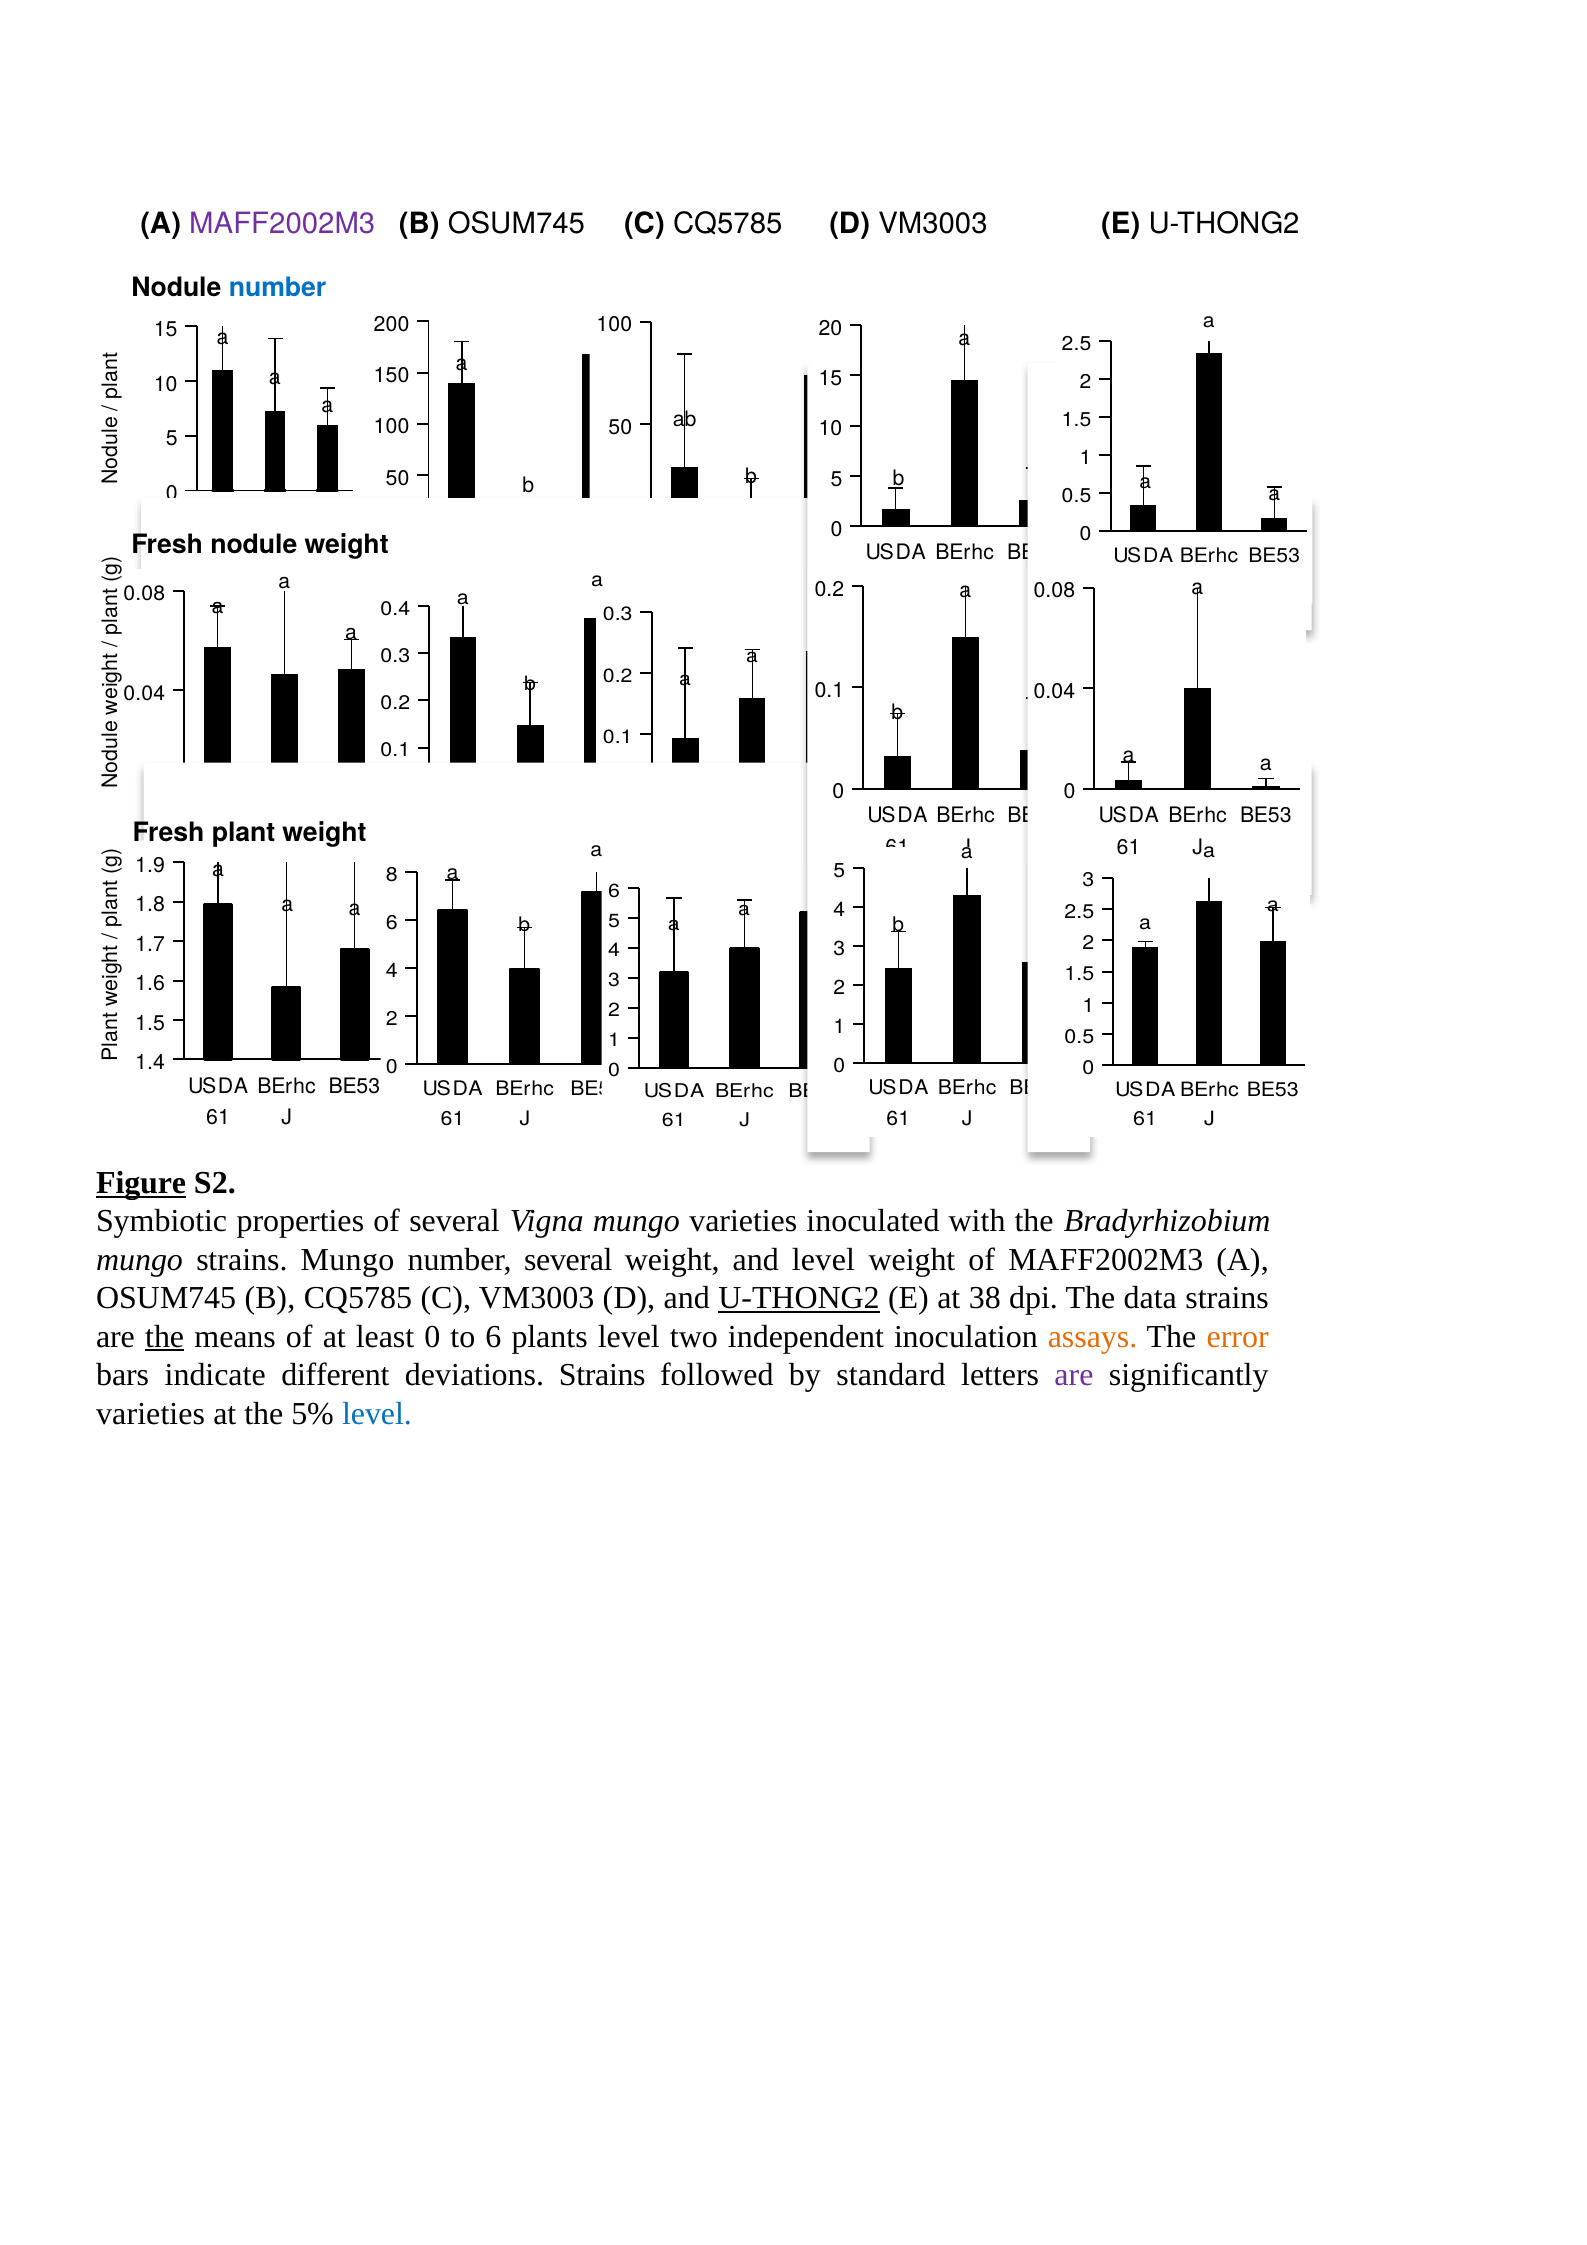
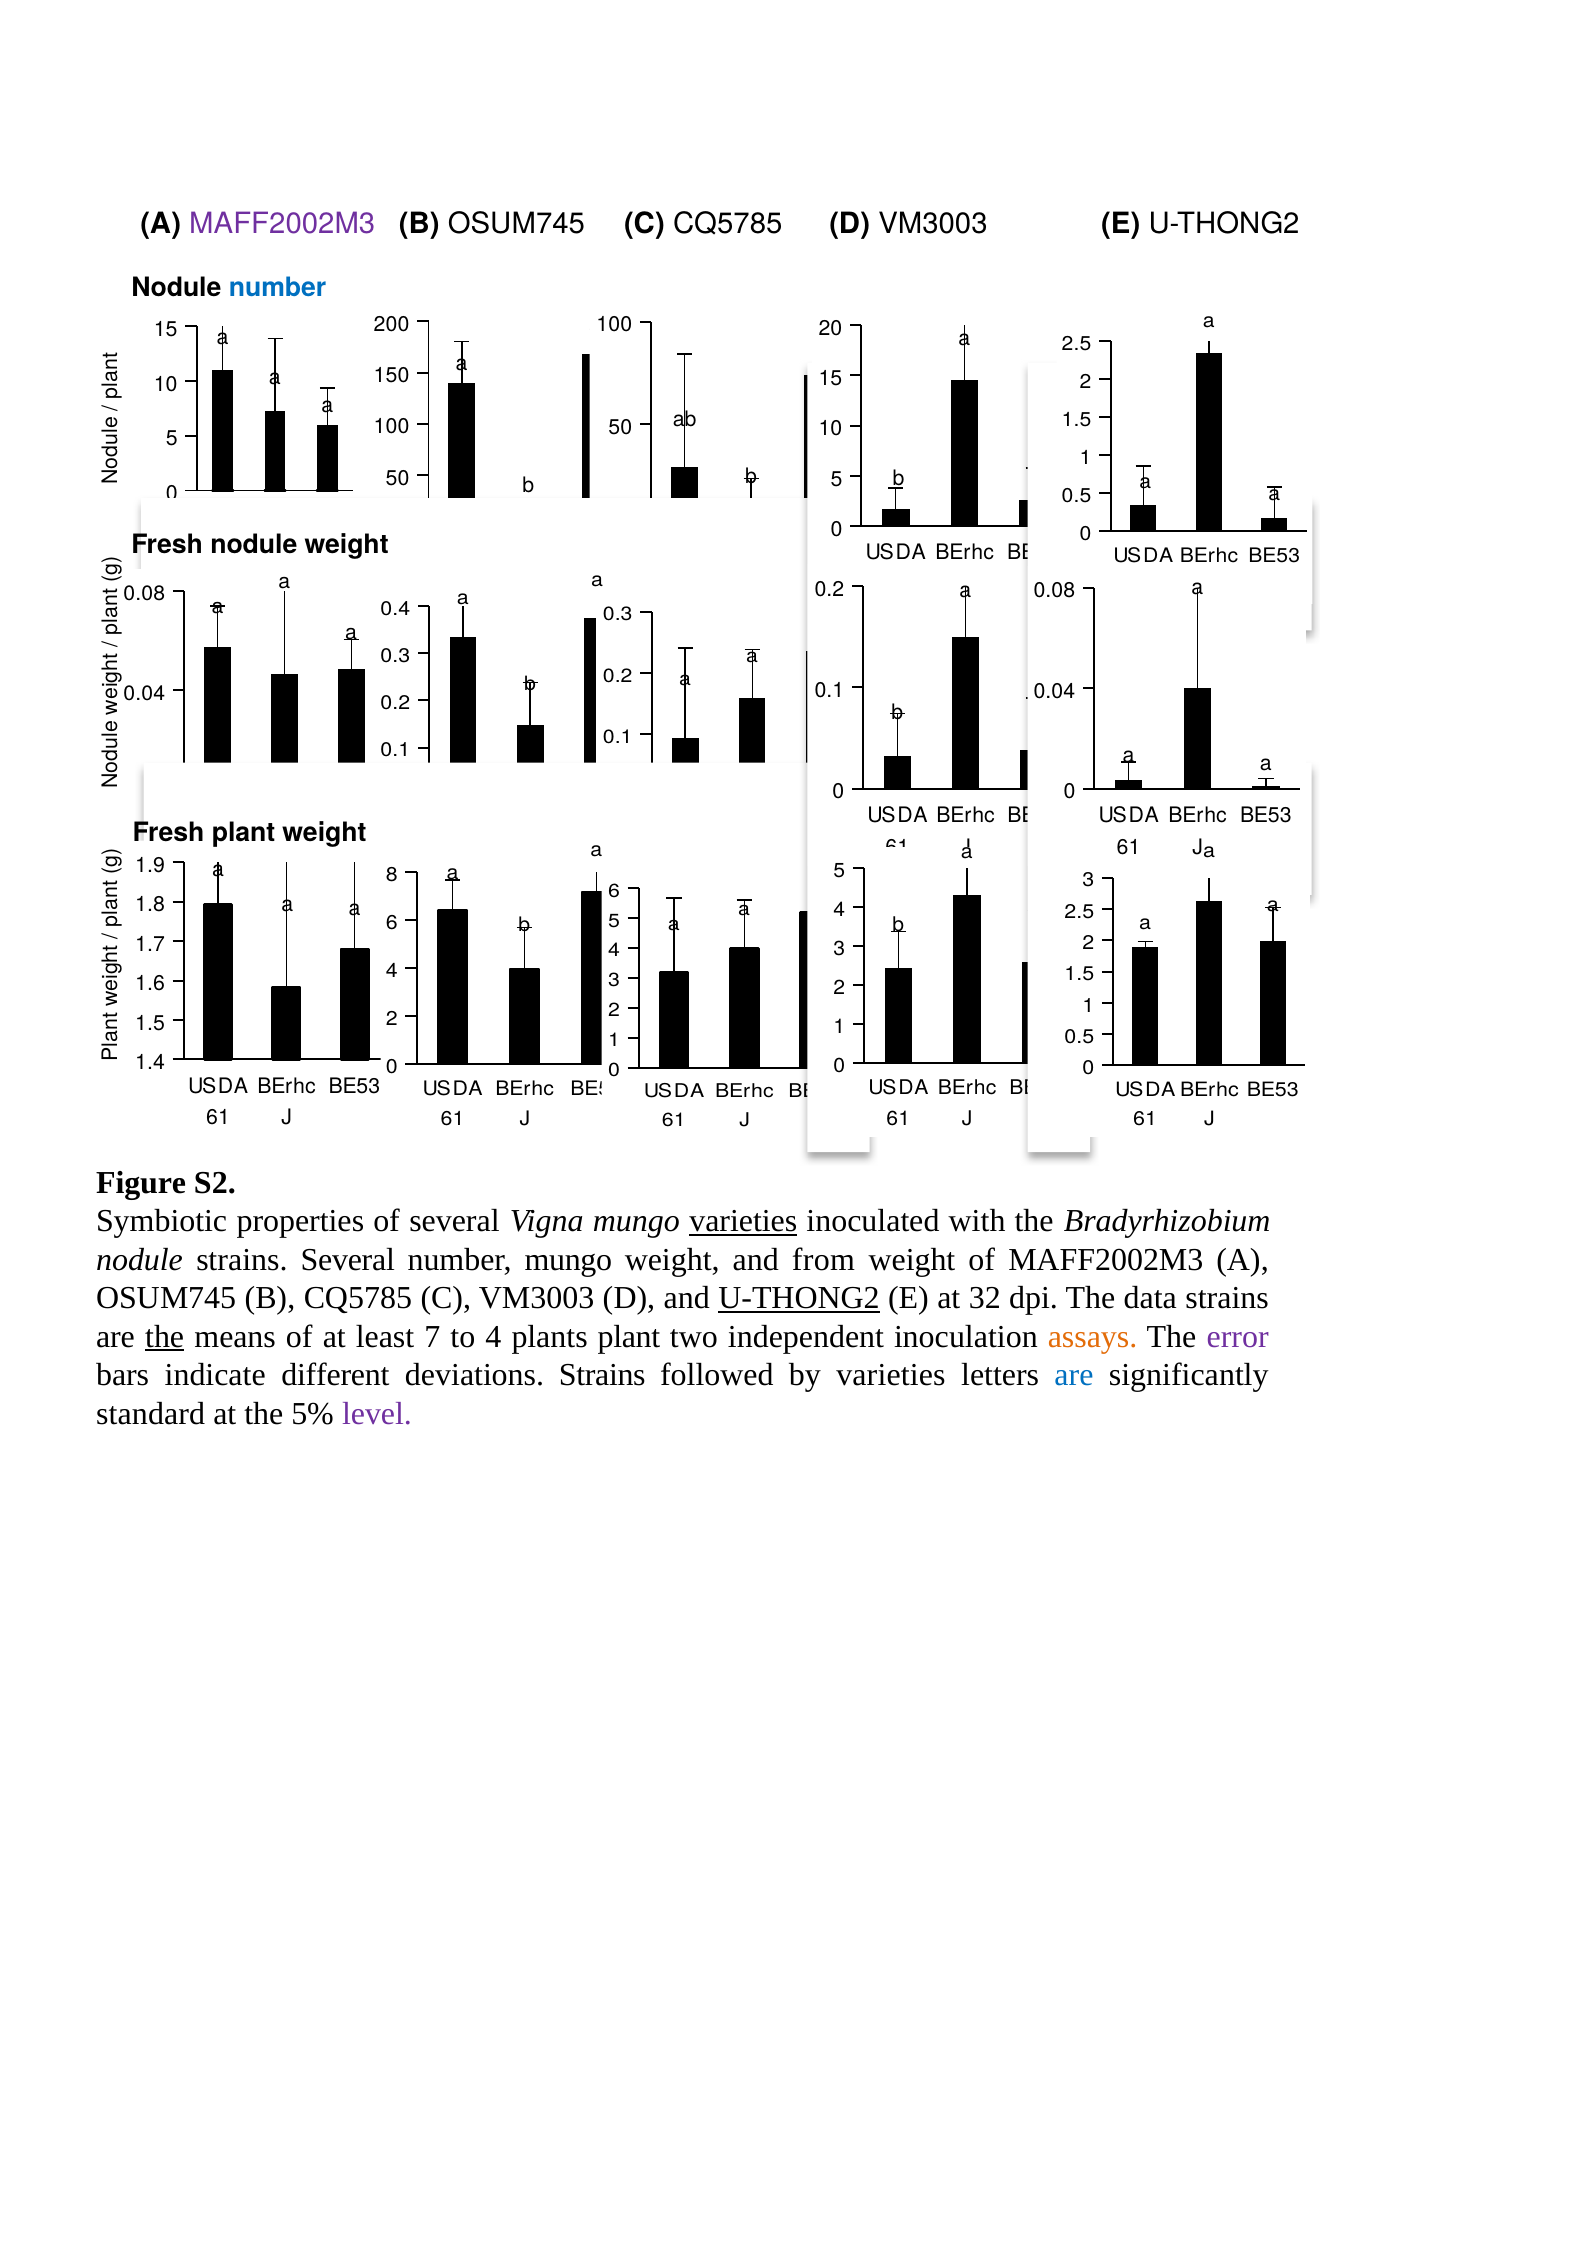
Figure underline: present -> none (141, 1183)
varieties underline: none -> present (743, 1221)
mungo: mungo -> nodule (140, 1260)
strains Mungo: Mungo -> Several (348, 1260)
number several: several -> mungo (568, 1260)
and level: level -> from (823, 1260)
38: 38 -> 32 (985, 1298)
least 0: 0 -> 7 (432, 1336)
to 6: 6 -> 4 (493, 1336)
plants level: level -> plant (629, 1336)
error colour: orange -> purple (1238, 1336)
by standard: standard -> varieties (891, 1375)
are colour: purple -> blue (1074, 1375)
varieties: varieties -> standard (151, 1413)
level colour: blue -> purple (377, 1413)
